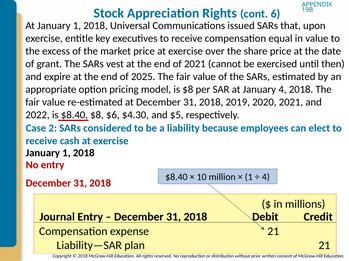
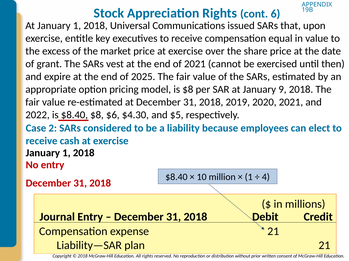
January 4: 4 -> 9 (282, 90)
